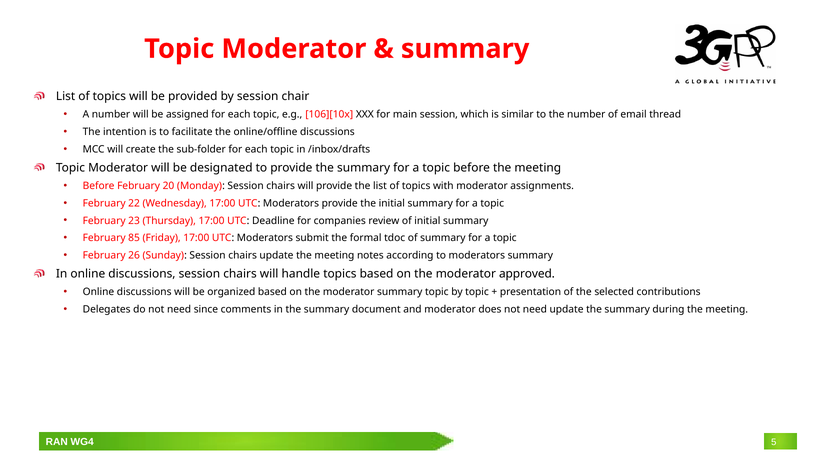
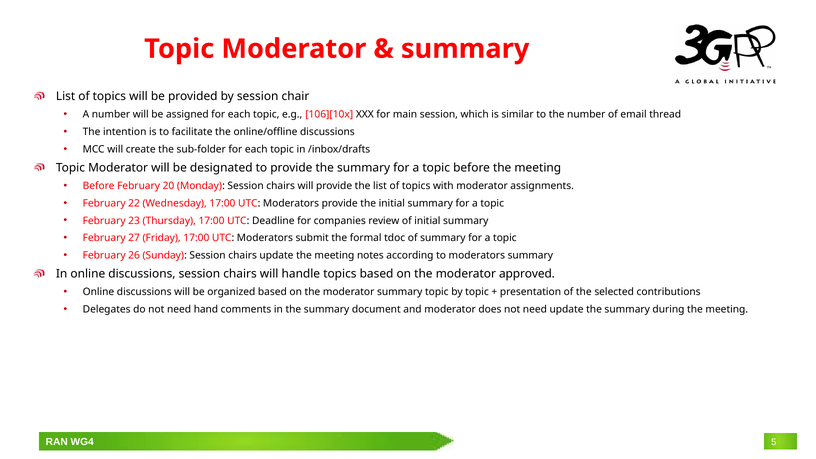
85: 85 -> 27 (134, 238)
since: since -> hand (206, 309)
